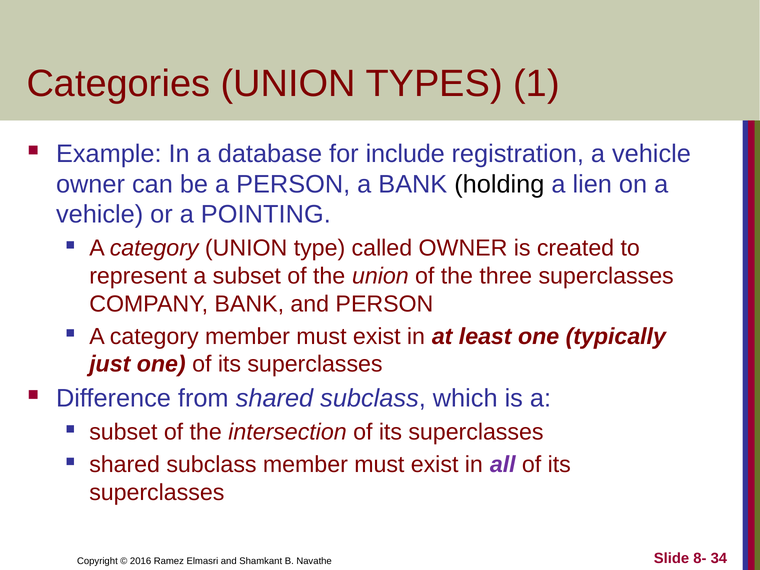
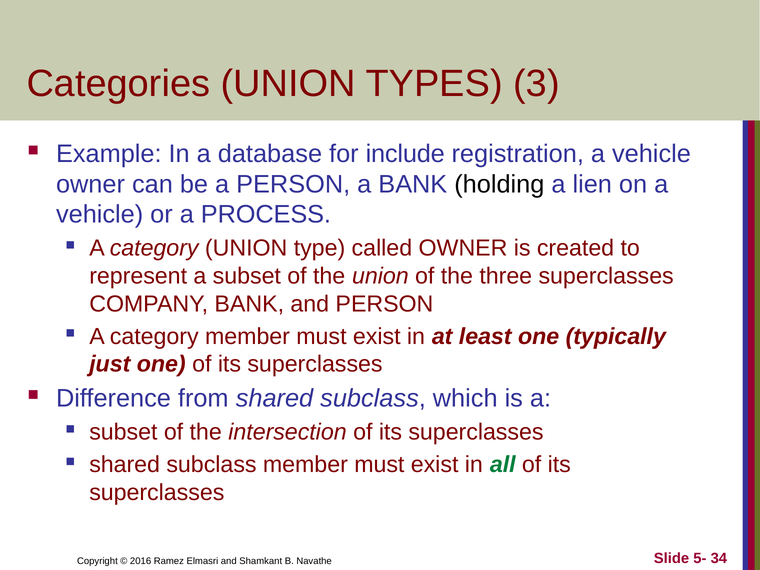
1: 1 -> 3 (536, 84)
POINTING: POINTING -> PROCESS (266, 215)
all colour: purple -> green (503, 465)
8-: 8- -> 5- (700, 558)
